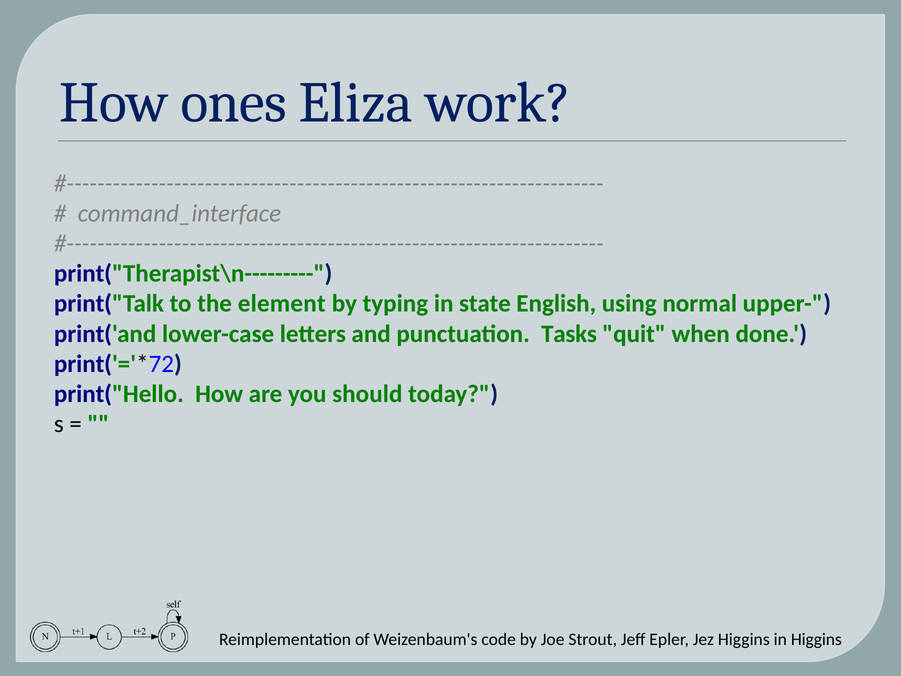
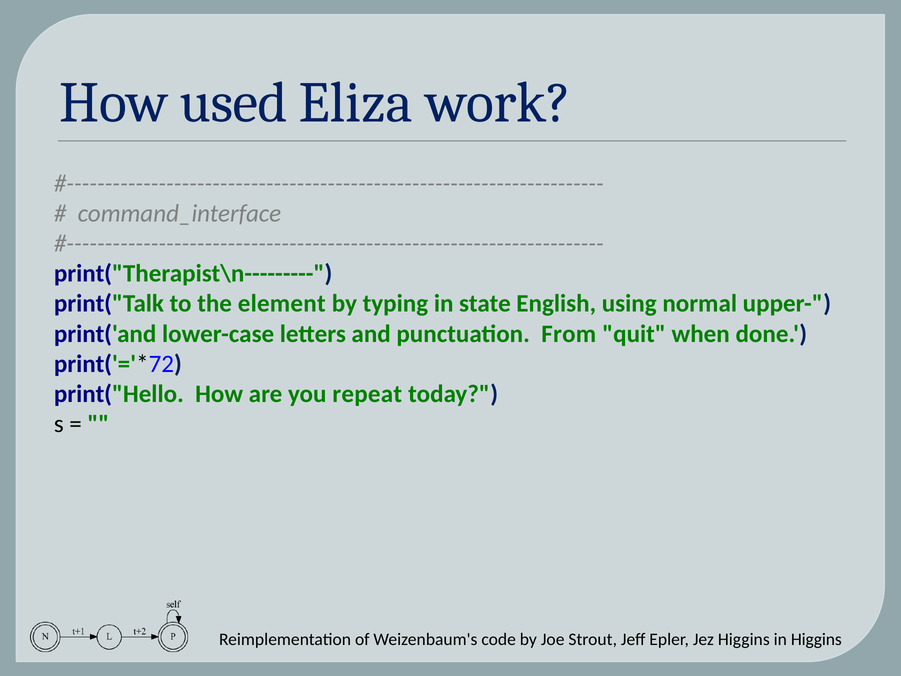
ones: ones -> used (234, 103)
Tasks: Tasks -> From (569, 334)
should: should -> repeat (367, 394)
